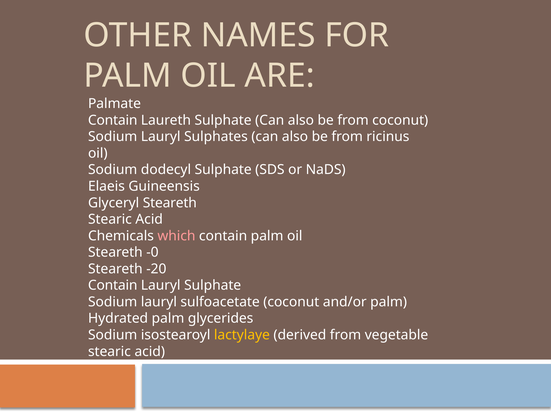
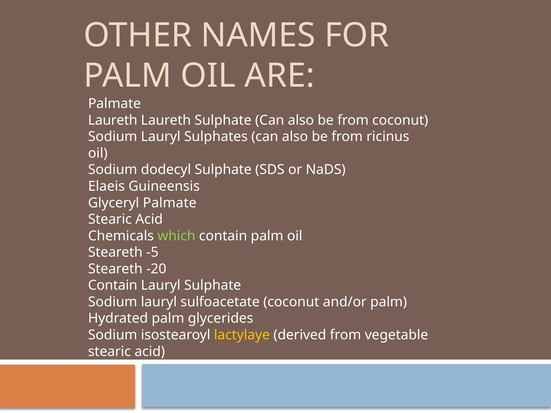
Contain: Contain -> Laureth (113, 120)
Glyceryl Steareth: Steareth -> Palmate (170, 203)
which colour: pink -> light green (176, 236)
-0: -0 -> -5 (152, 253)
